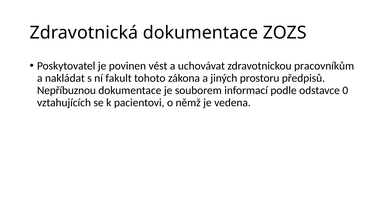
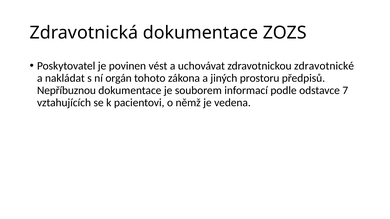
pracovníkům: pracovníkům -> zdravotnické (324, 66)
fakult: fakult -> orgán (119, 78)
0: 0 -> 7 (345, 91)
